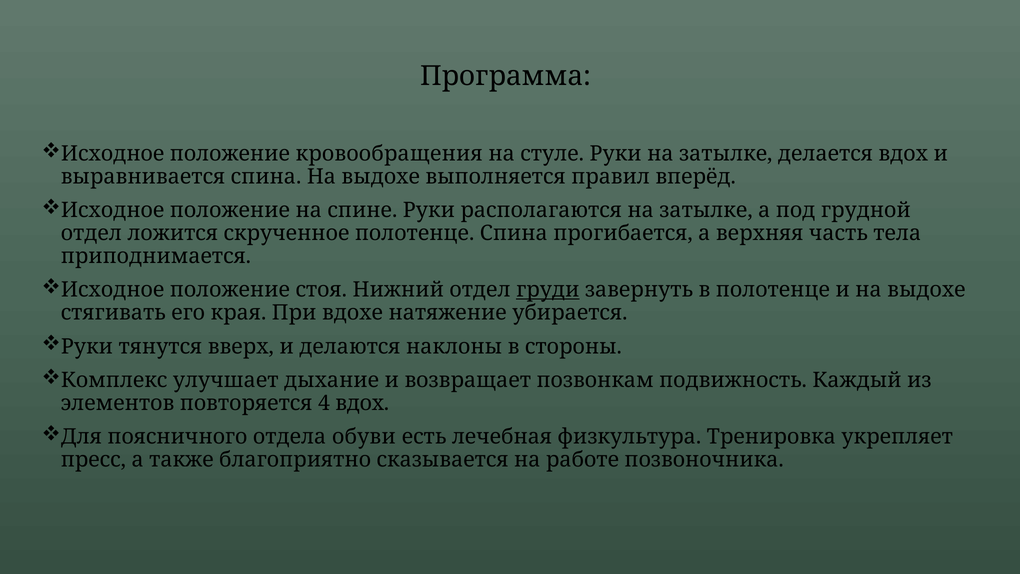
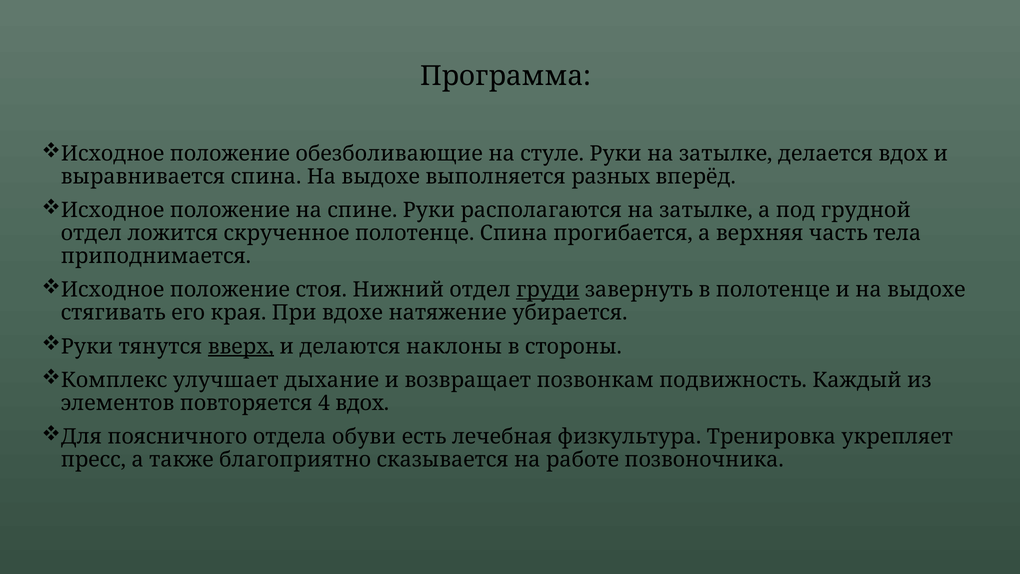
кровообращения: кровообращения -> обезболивающие (389, 154)
правил: правил -> разных (611, 177)
вверх underline: none -> present (241, 346)
